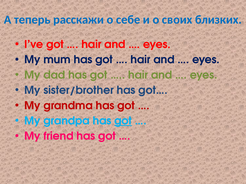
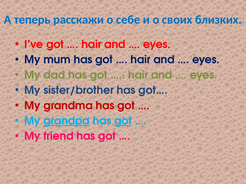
grandpa underline: none -> present (67, 121)
